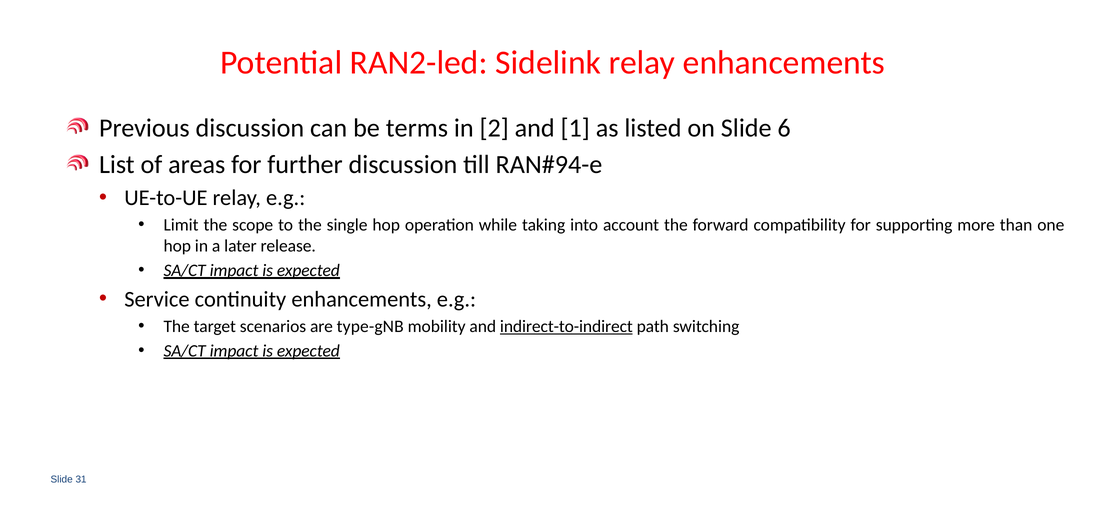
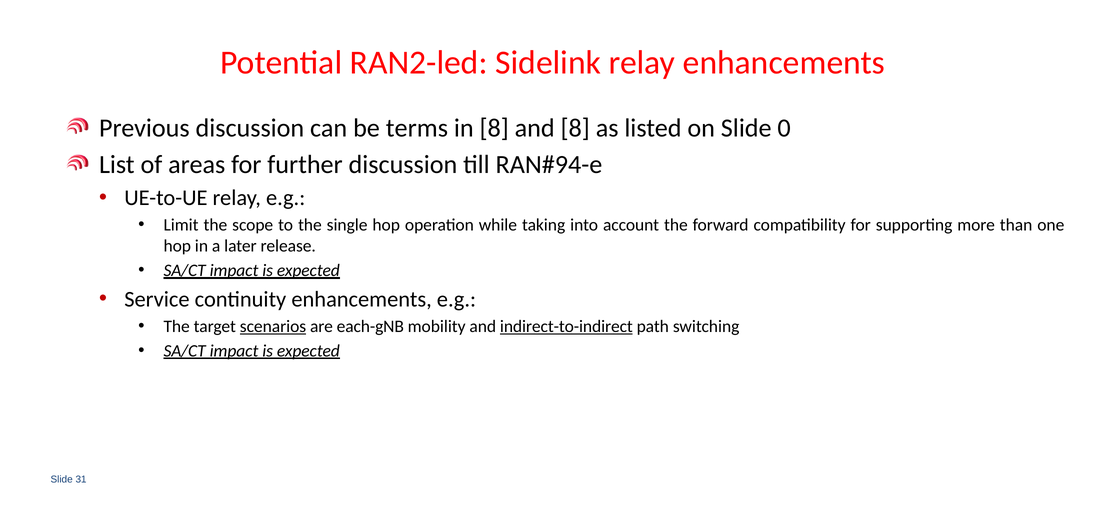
in 2: 2 -> 8 (494, 128)
and 1: 1 -> 8 (575, 128)
6: 6 -> 0 (784, 128)
scenarios underline: none -> present (273, 326)
type-gNB: type-gNB -> each-gNB (370, 326)
